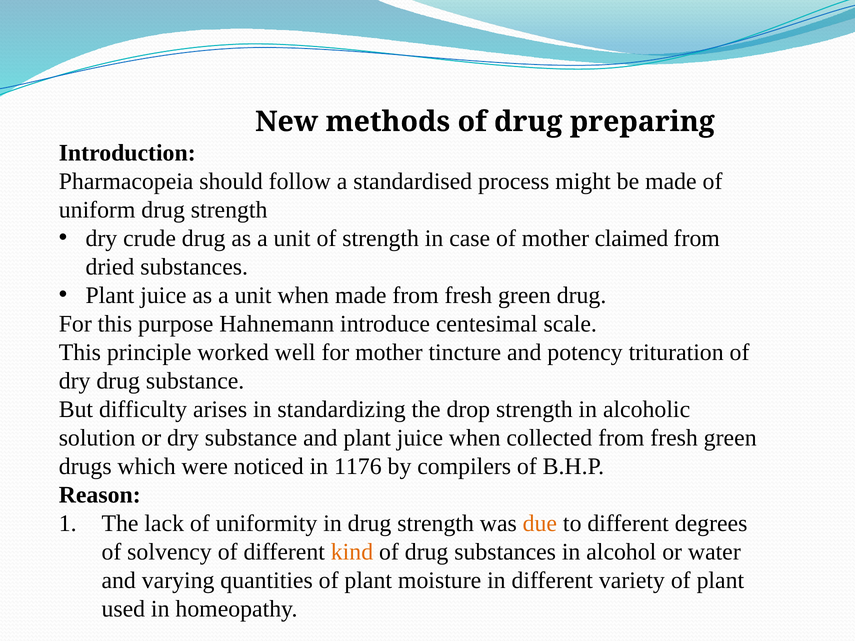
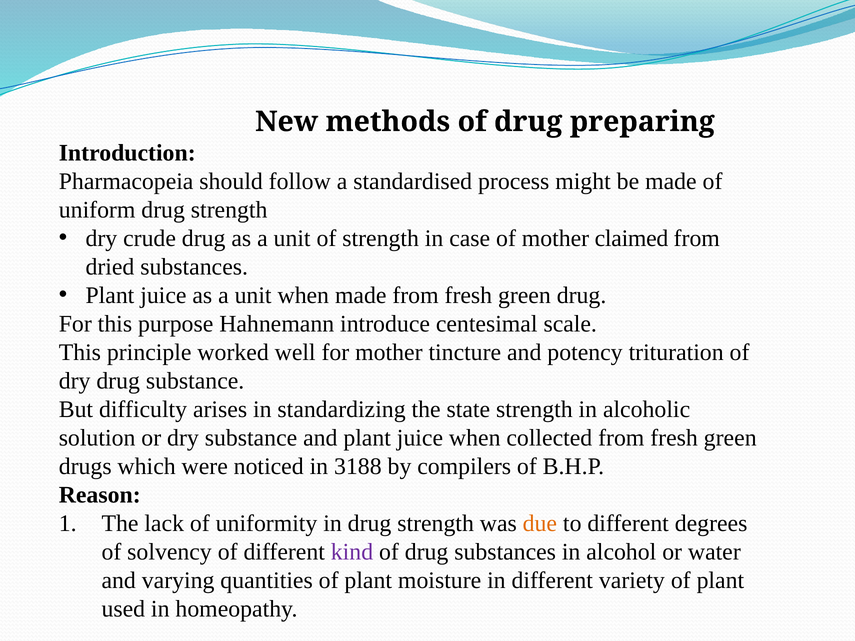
drop: drop -> state (468, 409)
1176: 1176 -> 3188 (358, 466)
kind colour: orange -> purple (352, 552)
